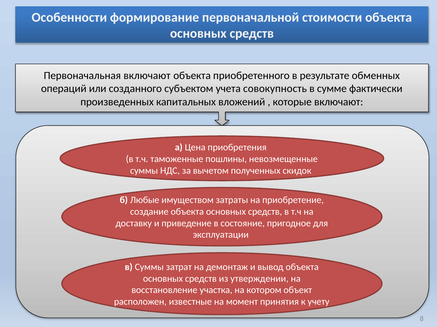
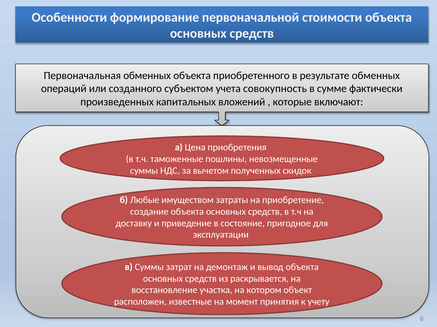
Первоначальная включают: включают -> обменных (147, 76)
утверждении: утверждении -> раскрывается (259, 279)
